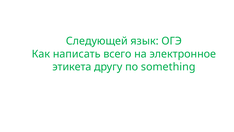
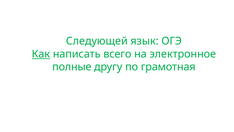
Как underline: none -> present (41, 54)
этикета: этикета -> полные (72, 67)
something: something -> грамотная (168, 67)
